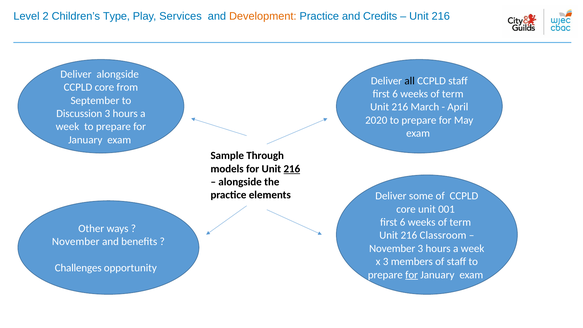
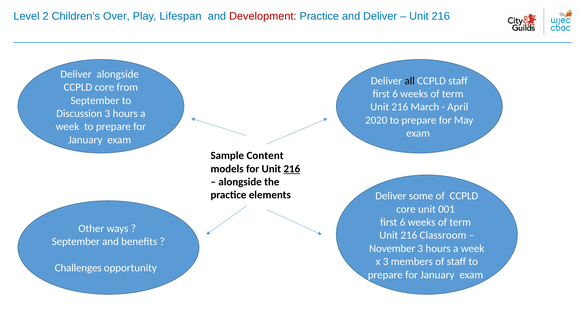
Type: Type -> Over (116, 16)
Services: Services -> Lifespan (180, 16)
Development colour: orange -> red (263, 16)
and Credits: Credits -> Deliver (380, 16)
Through: Through -> Content (265, 156)
November: November -> September (76, 242)
for underline: present -> none (412, 275)
